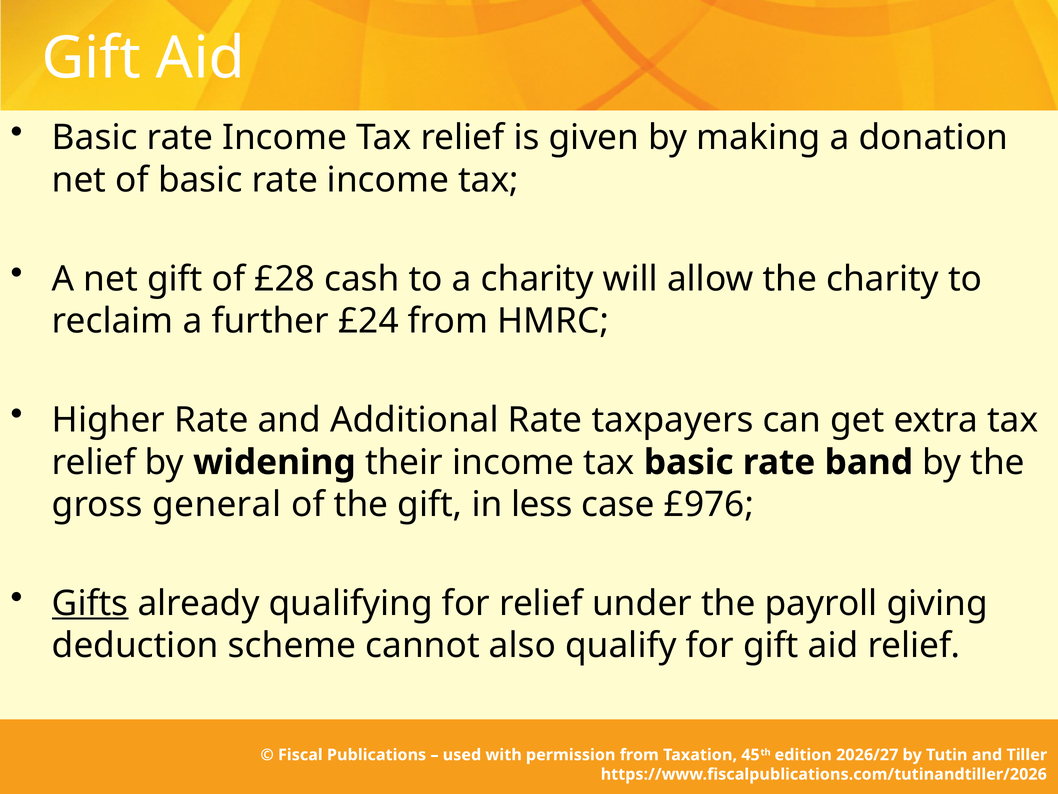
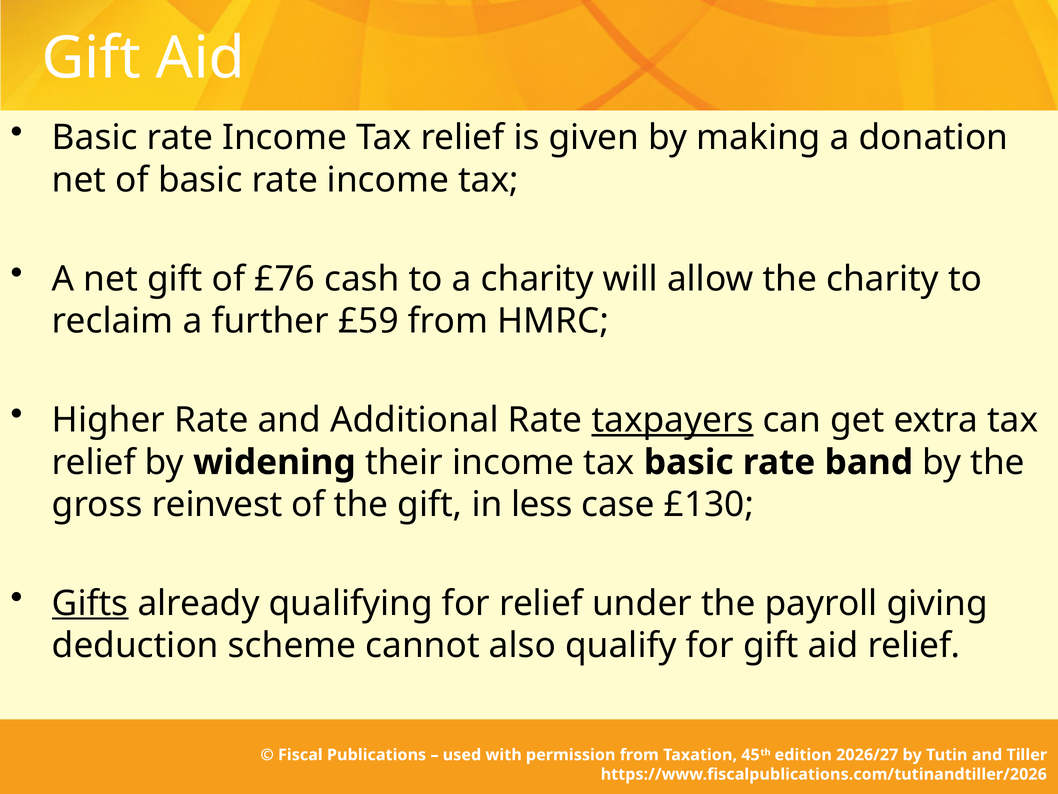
£28: £28 -> £76 (285, 279)
£24: £24 -> £59 (368, 321)
taxpayers underline: none -> present (672, 420)
general: general -> reinvest (217, 504)
£976: £976 -> £130 (709, 504)
